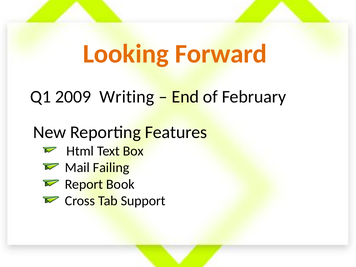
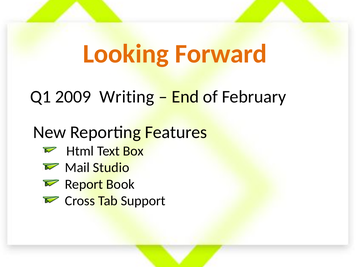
Failing: Failing -> Studio (111, 168)
